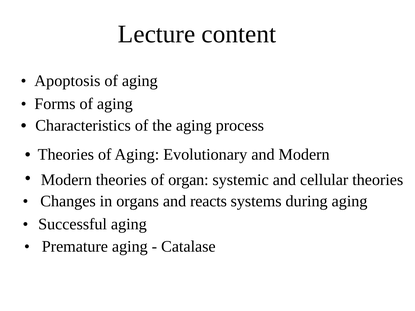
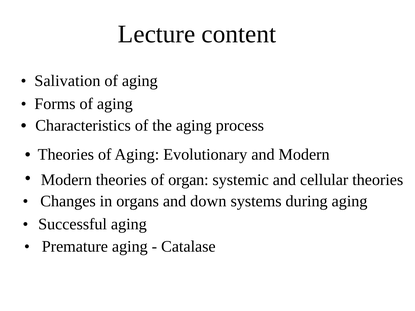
Apoptosis: Apoptosis -> Salivation (67, 81)
reacts: reacts -> down (208, 201)
